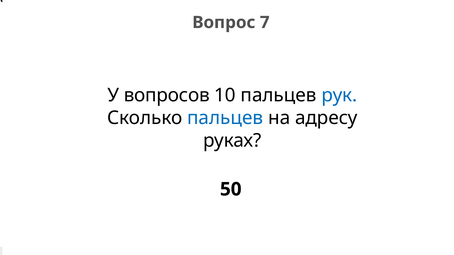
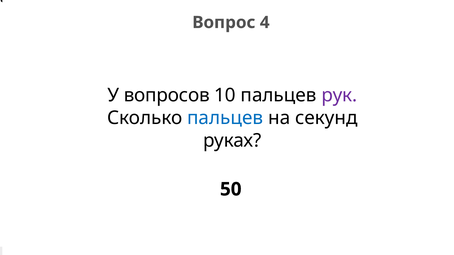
7: 7 -> 4 (265, 22)
рук colour: blue -> purple (339, 95)
адресу: адресу -> секунд (326, 118)
